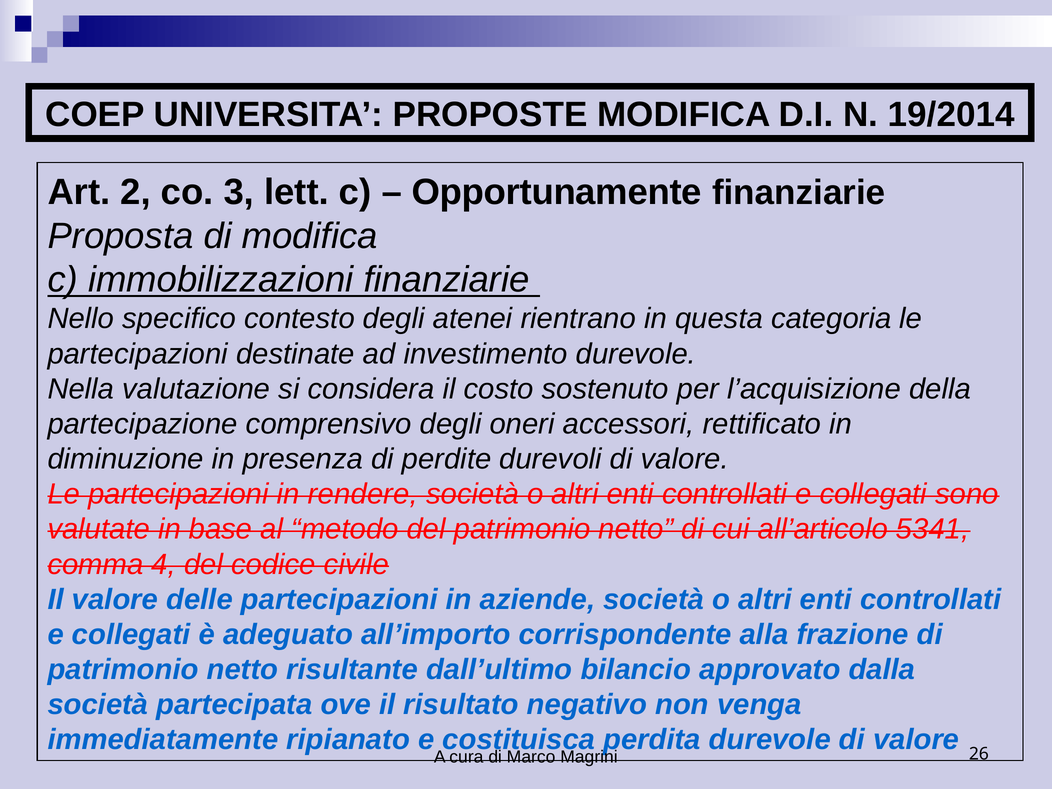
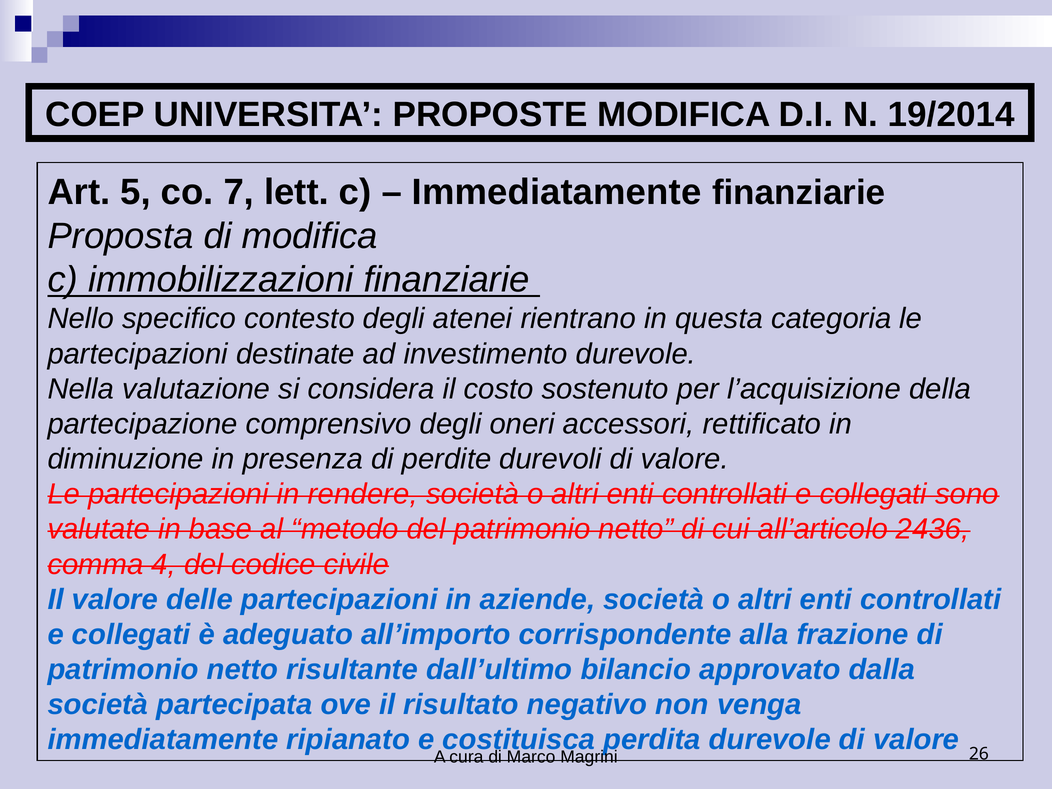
2: 2 -> 5 (136, 192)
3: 3 -> 7 (239, 192)
Opportunamente: Opportunamente -> Immediatamente (557, 192)
5341: 5341 -> 2436 (933, 529)
